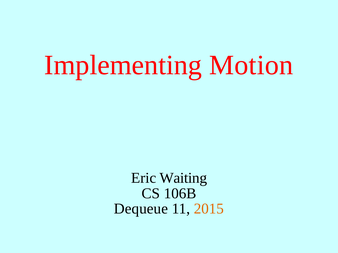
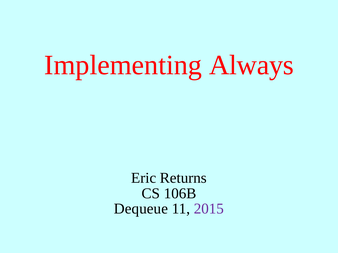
Motion: Motion -> Always (251, 65)
Waiting: Waiting -> Returns (183, 178)
2015 colour: orange -> purple (209, 209)
